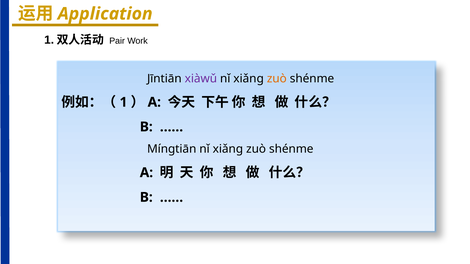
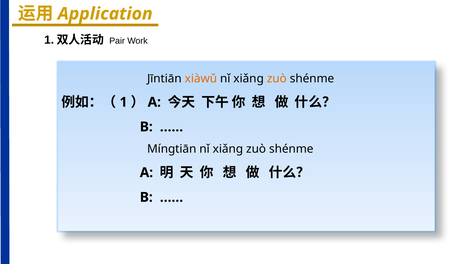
xiàwǔ colour: purple -> orange (201, 79)
